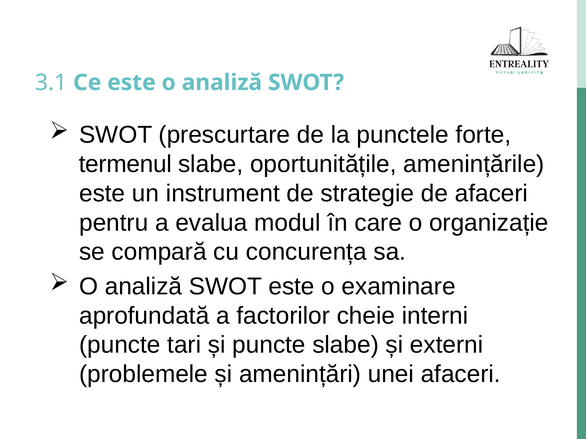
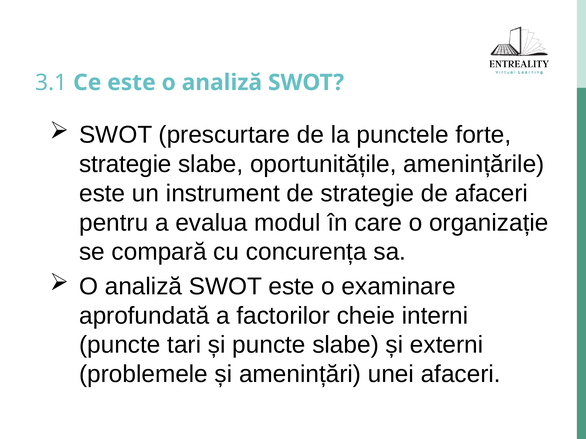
termenul: termenul -> strategie (125, 164)
